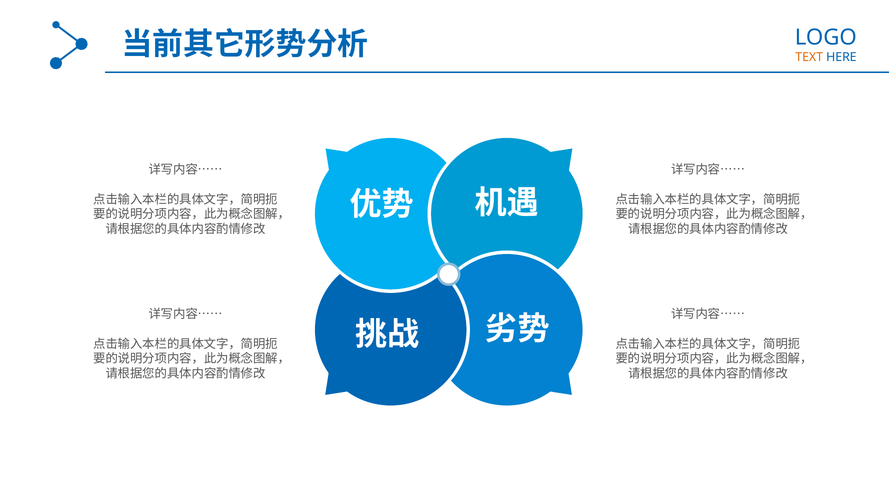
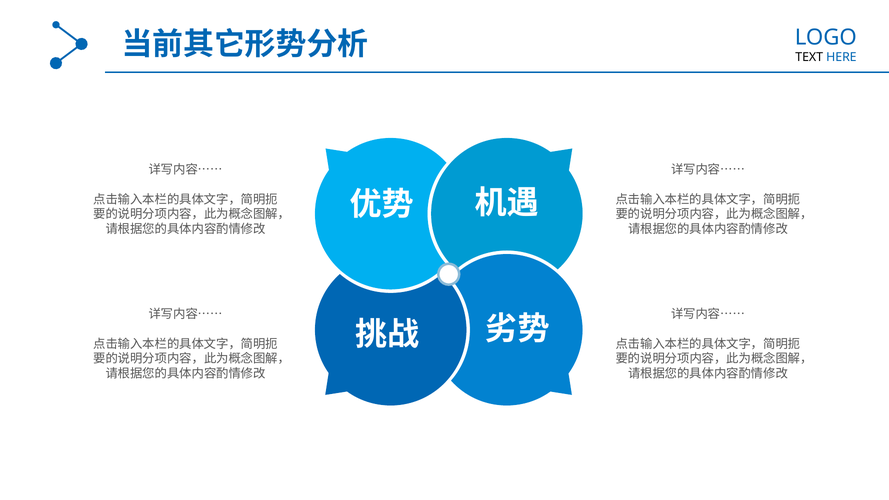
TEXT colour: orange -> black (809, 57)
